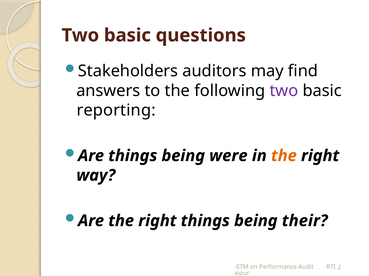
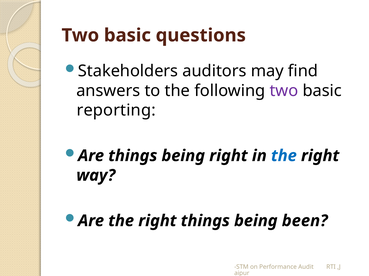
being were: were -> right (228, 156)
the colour: orange -> blue (284, 156)
their: their -> been (305, 221)
